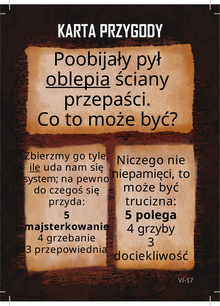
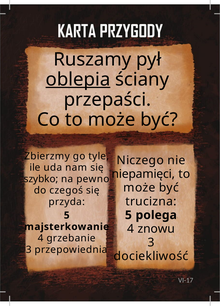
Poobijały: Poobijały -> Ruszamy (92, 59)
ile underline: present -> none (35, 168)
system: system -> szybko (41, 179)
grzyby: grzyby -> znowu (156, 229)
